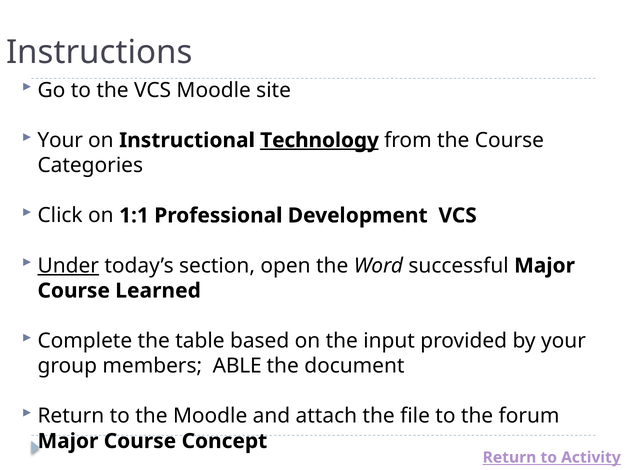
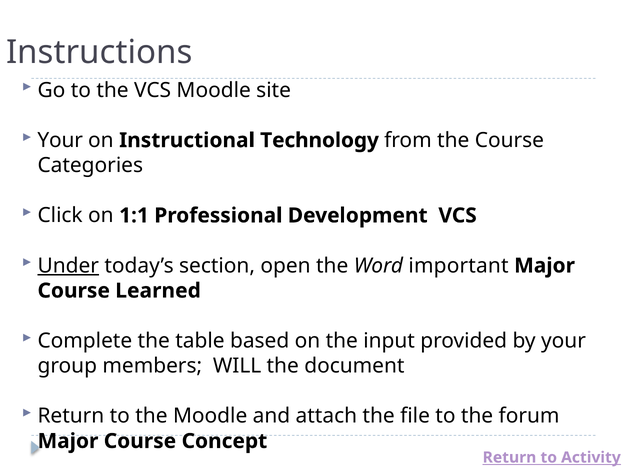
Technology underline: present -> none (320, 140)
successful: successful -> important (459, 266)
ABLE: ABLE -> WILL (237, 366)
